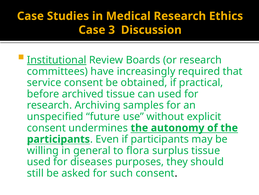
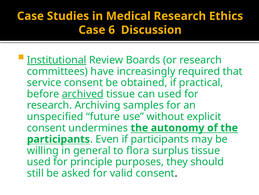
3: 3 -> 6 (112, 30)
archived underline: none -> present (83, 94)
diseases: diseases -> principle (91, 161)
such: such -> valid (121, 173)
